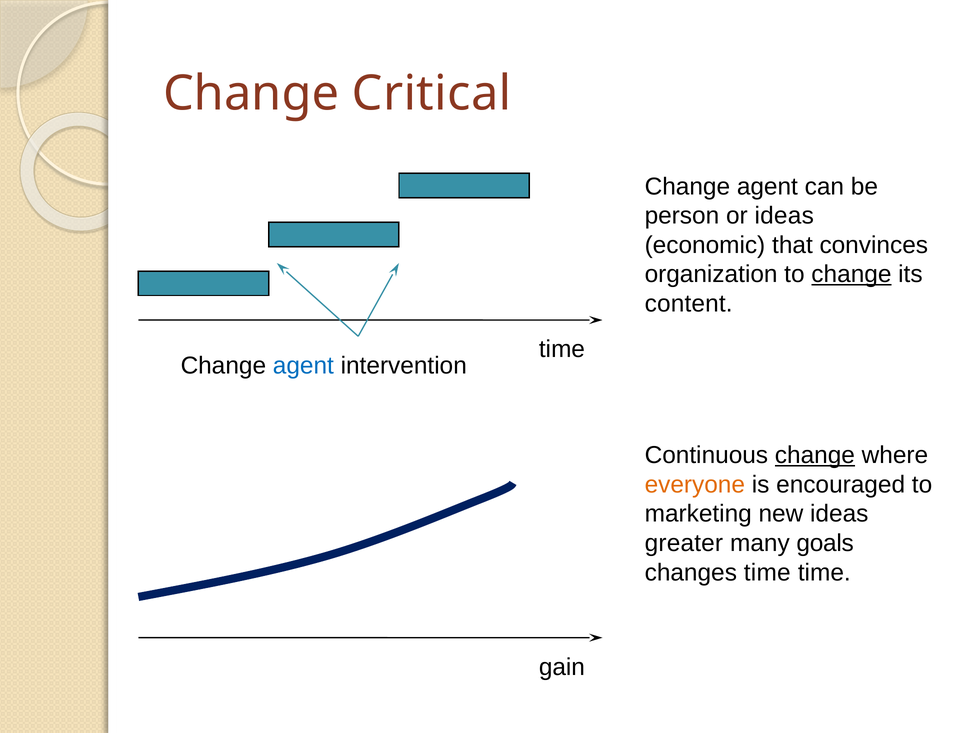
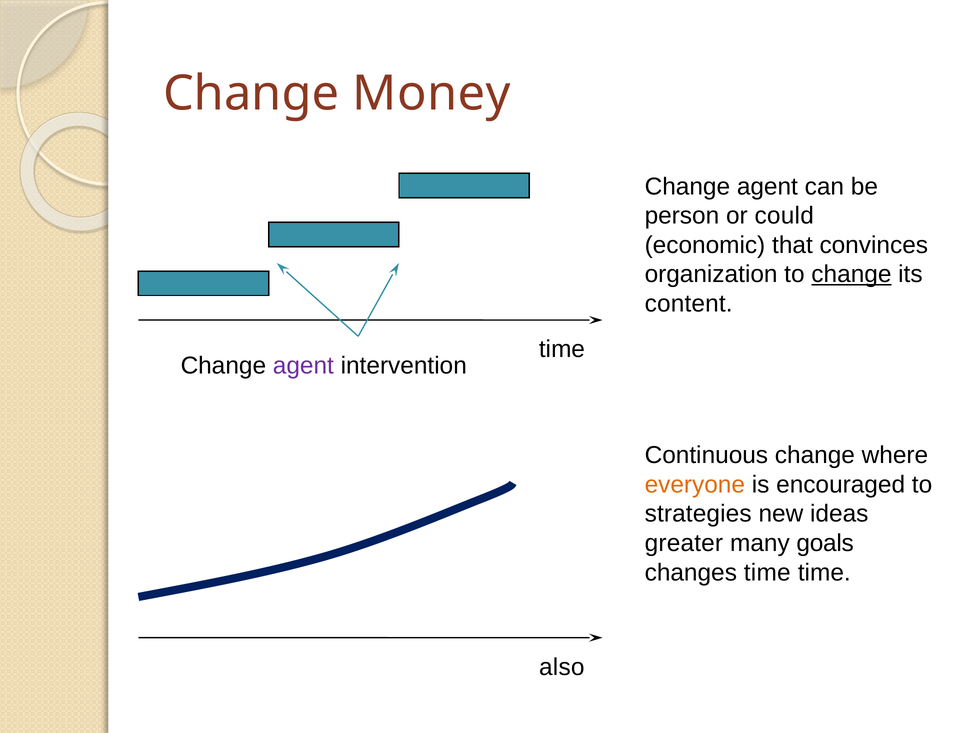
Critical: Critical -> Money (432, 94)
or ideas: ideas -> could (784, 216)
agent colour: blue -> purple (303, 365)
change underline: present -> none (815, 455)
marketing: marketing -> strategies (698, 514)
gain: gain -> also (562, 667)
